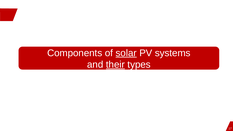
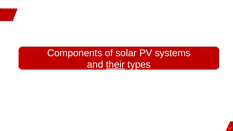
solar underline: present -> none (126, 53)
